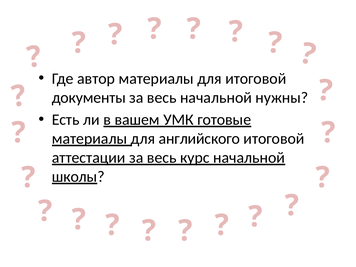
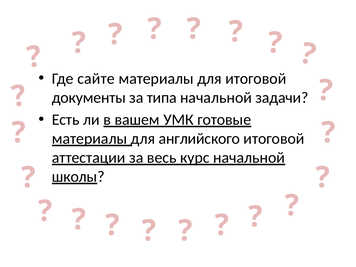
автор: автор -> сайте (96, 79)
весь: весь -> типа (162, 98)
нужны: нужны -> задачи (282, 98)
